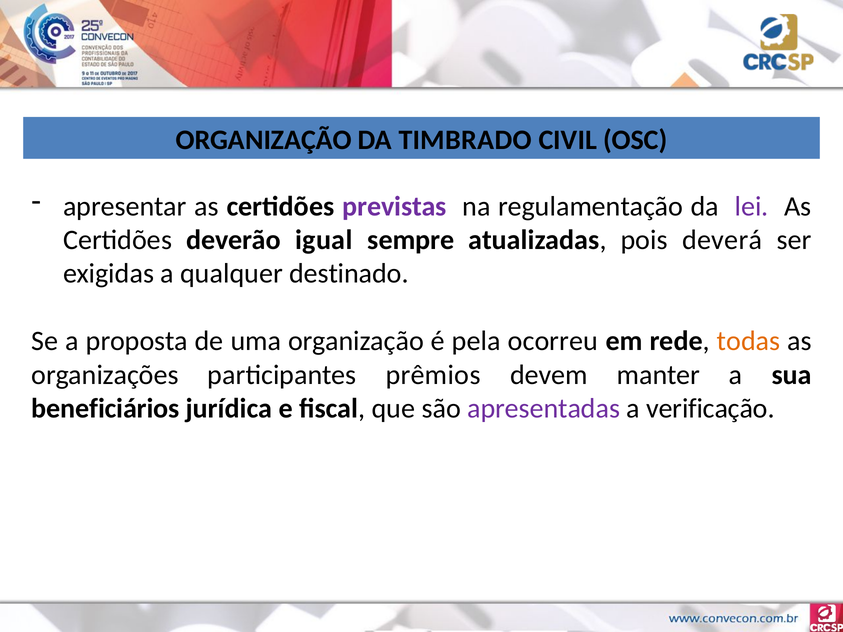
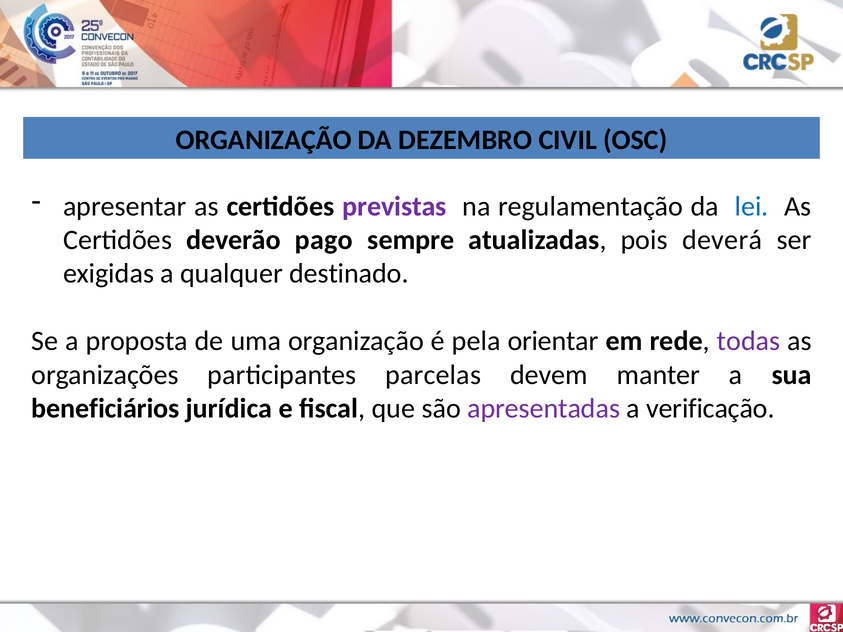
TIMBRADO: TIMBRADO -> DEZEMBRO (465, 140)
lei colour: purple -> blue (752, 206)
igual: igual -> pago (324, 240)
ocorreu: ocorreu -> orientar (553, 341)
todas colour: orange -> purple (749, 341)
prêmios: prêmios -> parcelas (433, 375)
